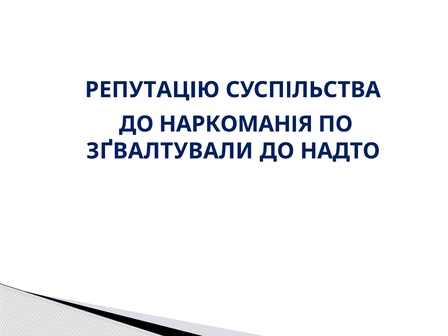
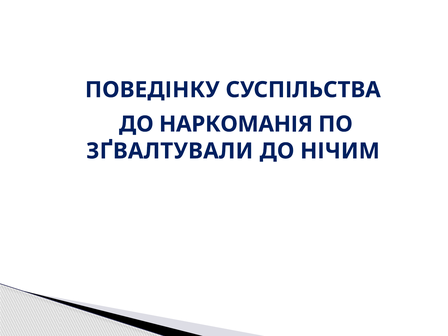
РЕПУТАЦІЮ: РЕПУТАЦІЮ -> ПОВЕДІНКУ (152, 90)
НАДТО: НАДТО -> НІЧИМ (340, 151)
